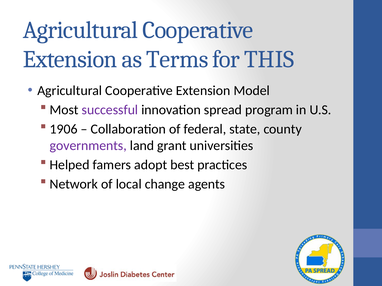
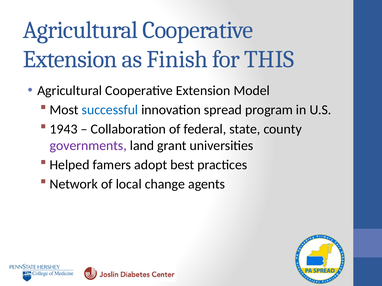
Terms: Terms -> Finish (177, 59)
successful colour: purple -> blue (110, 110)
1906: 1906 -> 1943 (64, 129)
